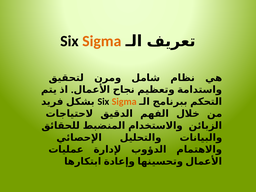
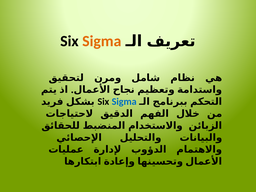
Sigma colour: orange -> blue (124, 102)
